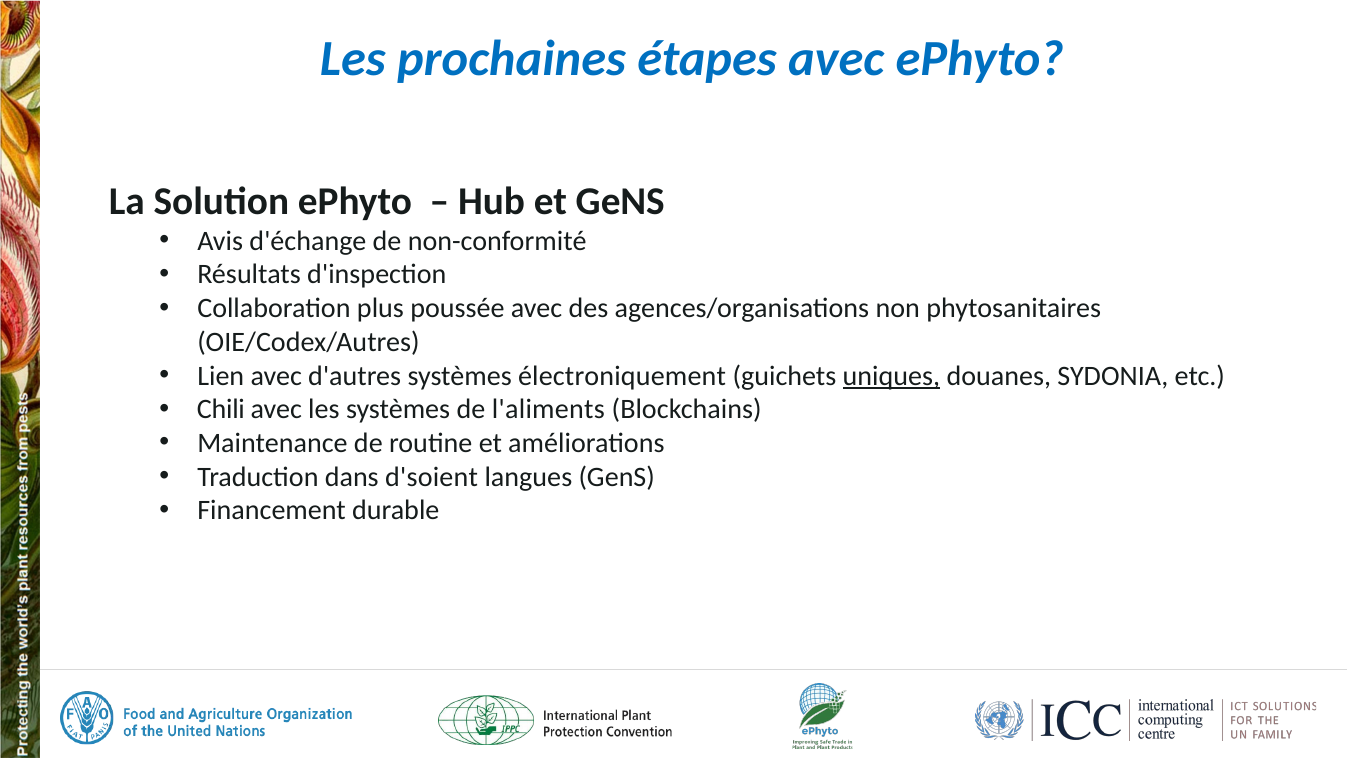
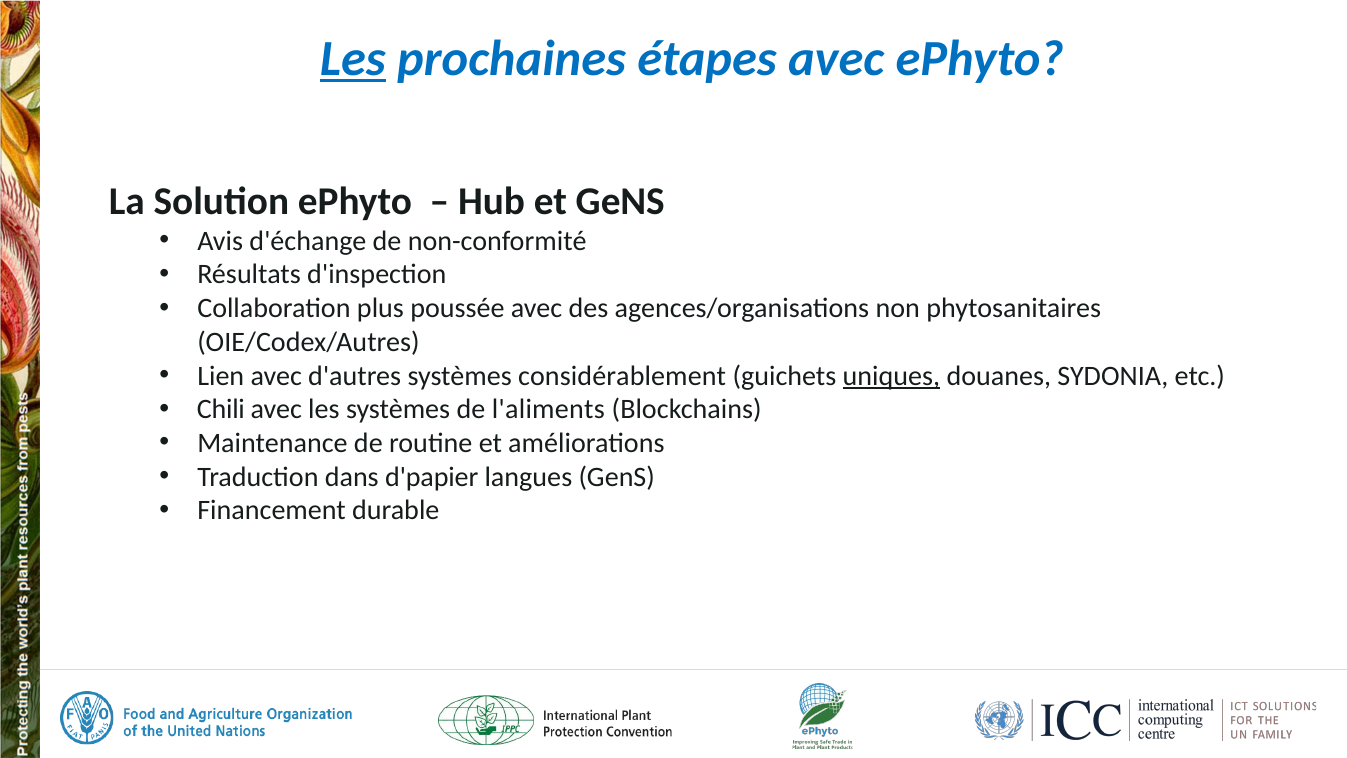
Les underline: none -> present (353, 59)
électroniquement: électroniquement -> considérablement (622, 376)
d'soient: d'soient -> d'papier (432, 477)
